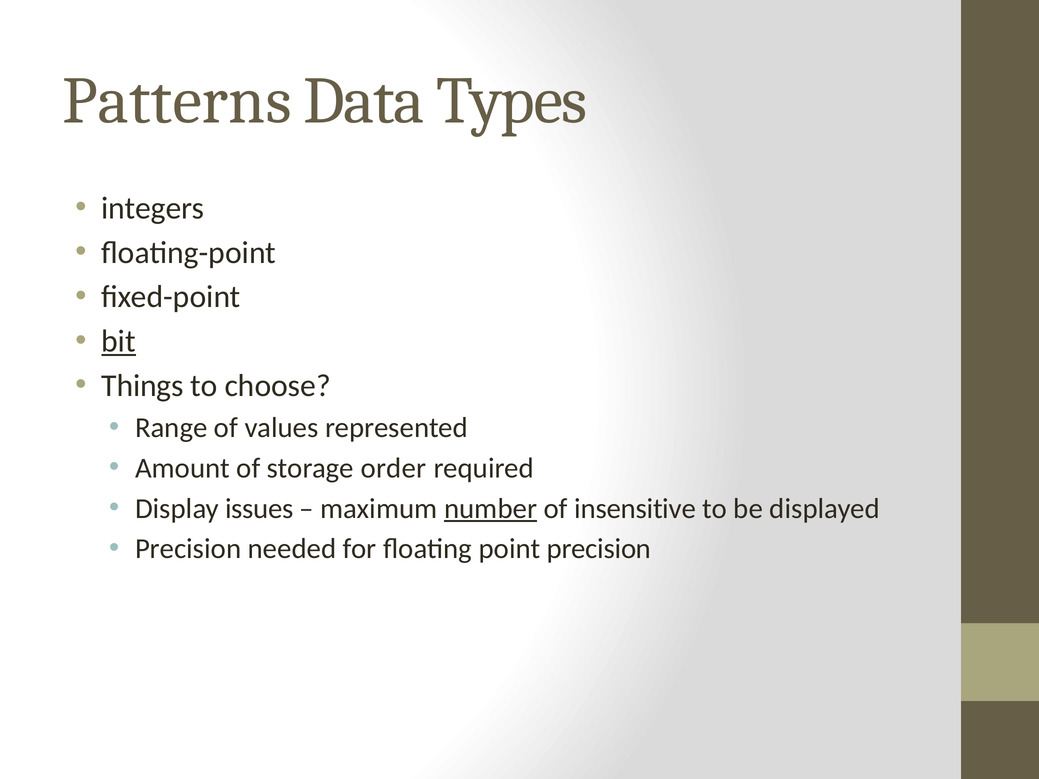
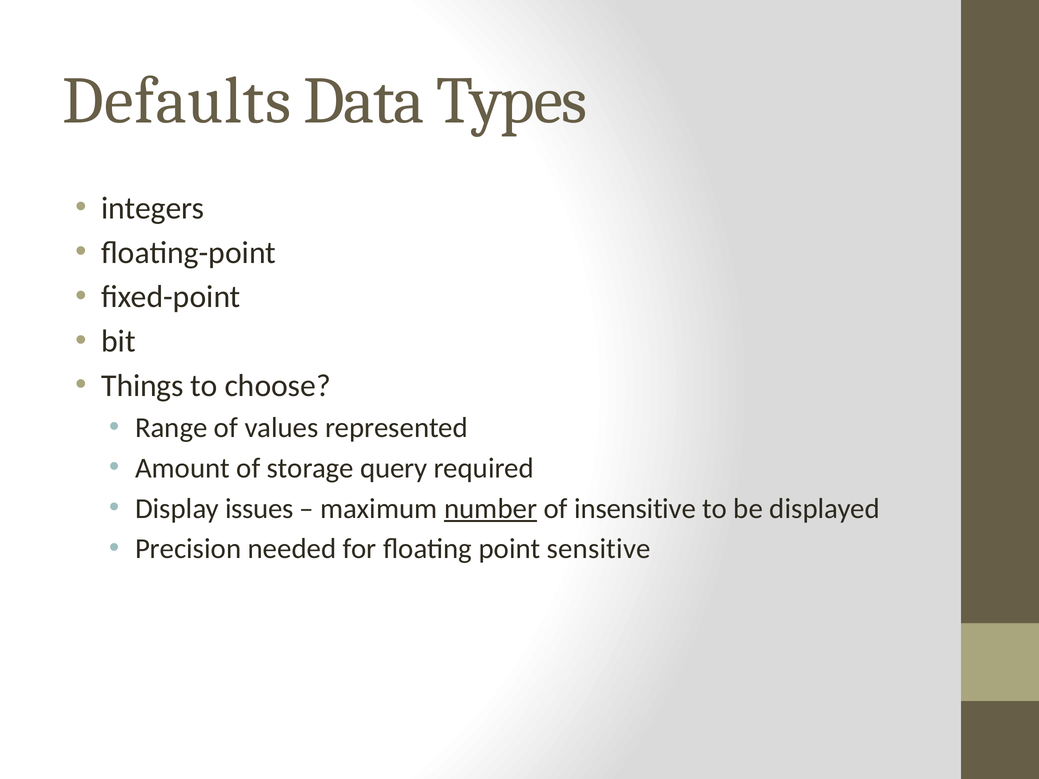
Patterns: Patterns -> Defaults (177, 101)
bit underline: present -> none (119, 341)
order: order -> query (394, 468)
point precision: precision -> sensitive (599, 549)
